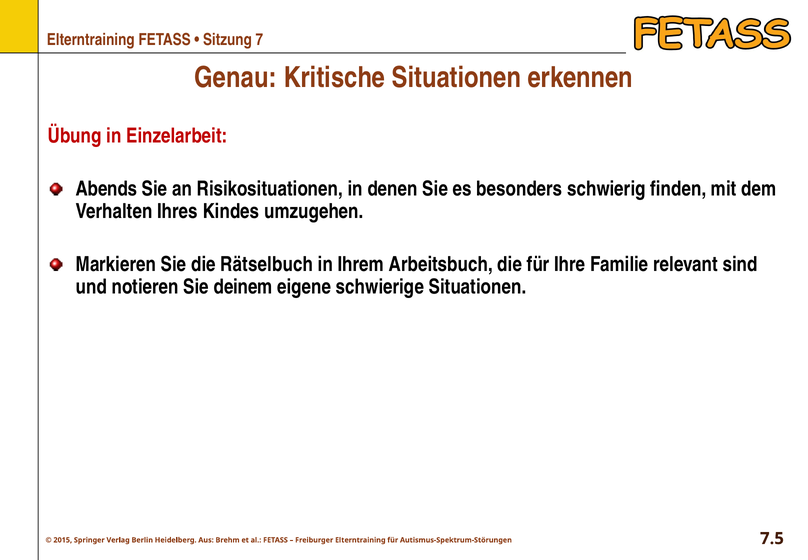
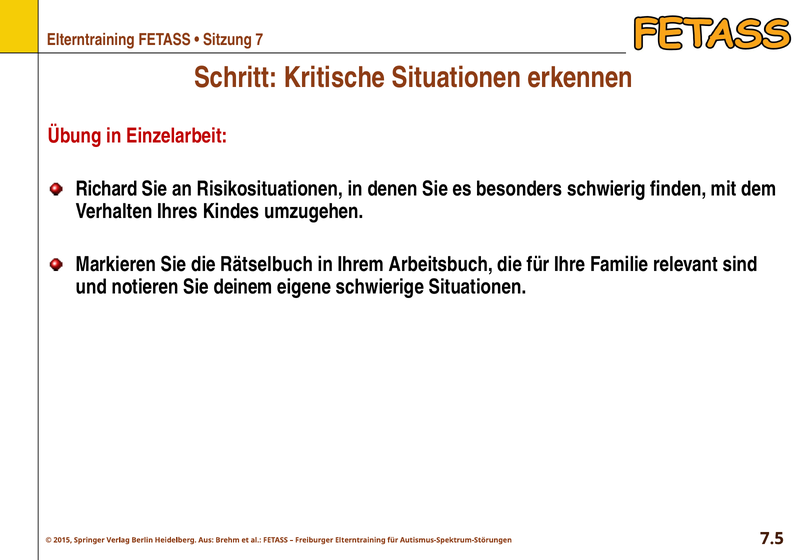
Genau: Genau -> Schritt (236, 77)
Abends: Abends -> Richard (107, 189)
